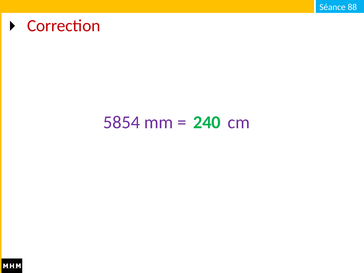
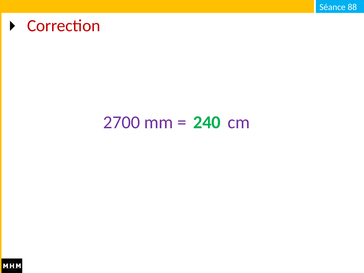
5854: 5854 -> 2700 (122, 122)
